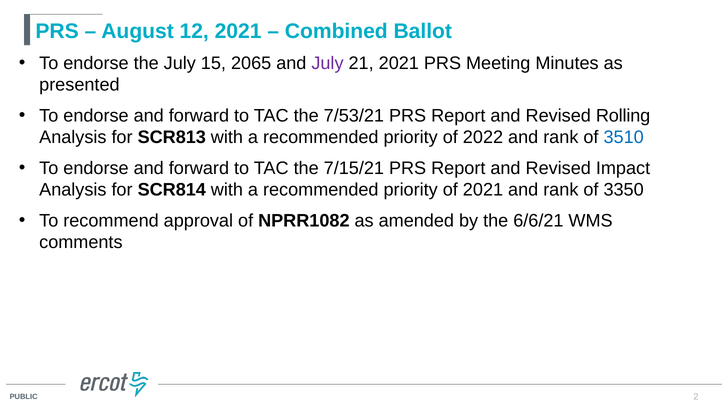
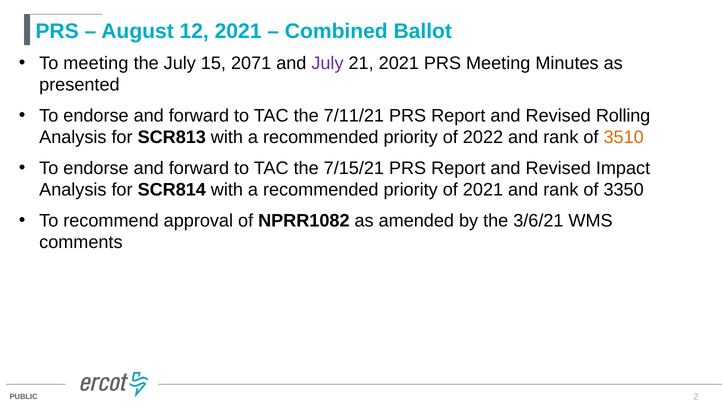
endorse: endorse -> meeting (96, 63)
2065: 2065 -> 2071 (251, 63)
7/53/21: 7/53/21 -> 7/11/21 (354, 116)
3510 colour: blue -> orange (624, 137)
6/6/21: 6/6/21 -> 3/6/21 (538, 220)
